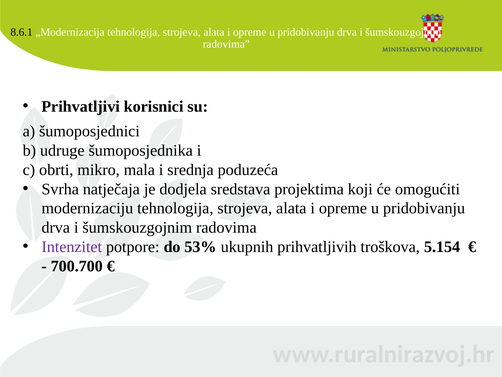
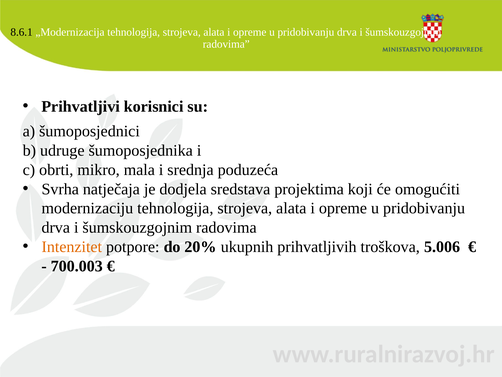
Intenzitet colour: purple -> orange (72, 246)
53%: 53% -> 20% (201, 246)
5.154: 5.154 -> 5.006 (442, 246)
700.700: 700.700 -> 700.003 (77, 266)
